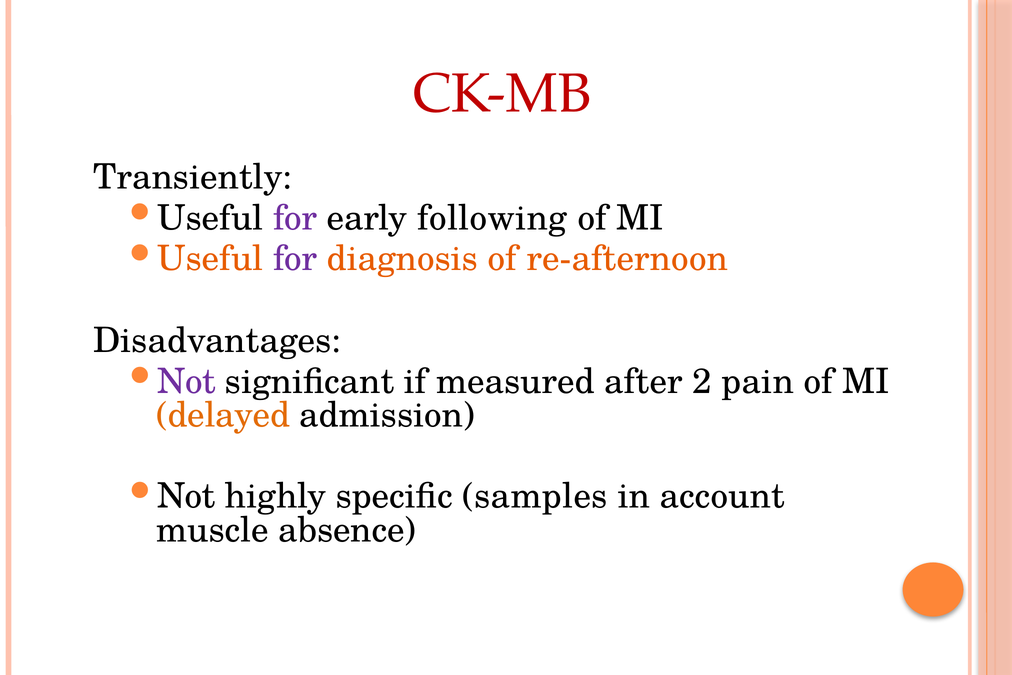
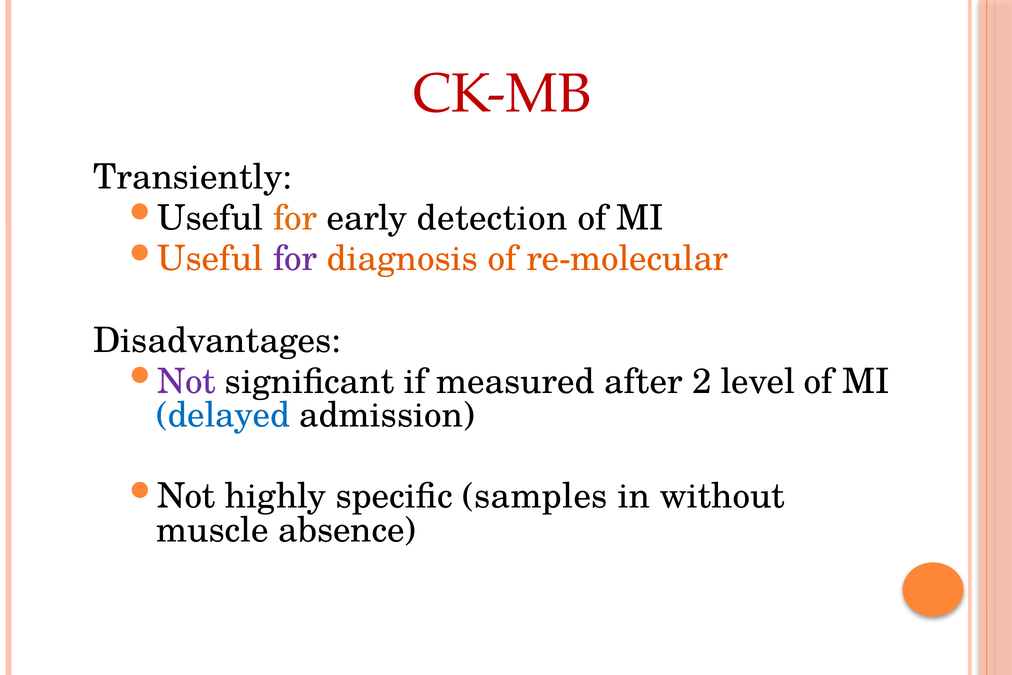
for colour: purple -> orange (295, 218)
following: following -> detection (492, 218)
re-afternoon: re-afternoon -> re-molecular (628, 258)
pain: pain -> level (758, 381)
delayed colour: orange -> blue (223, 415)
account: account -> without (722, 496)
